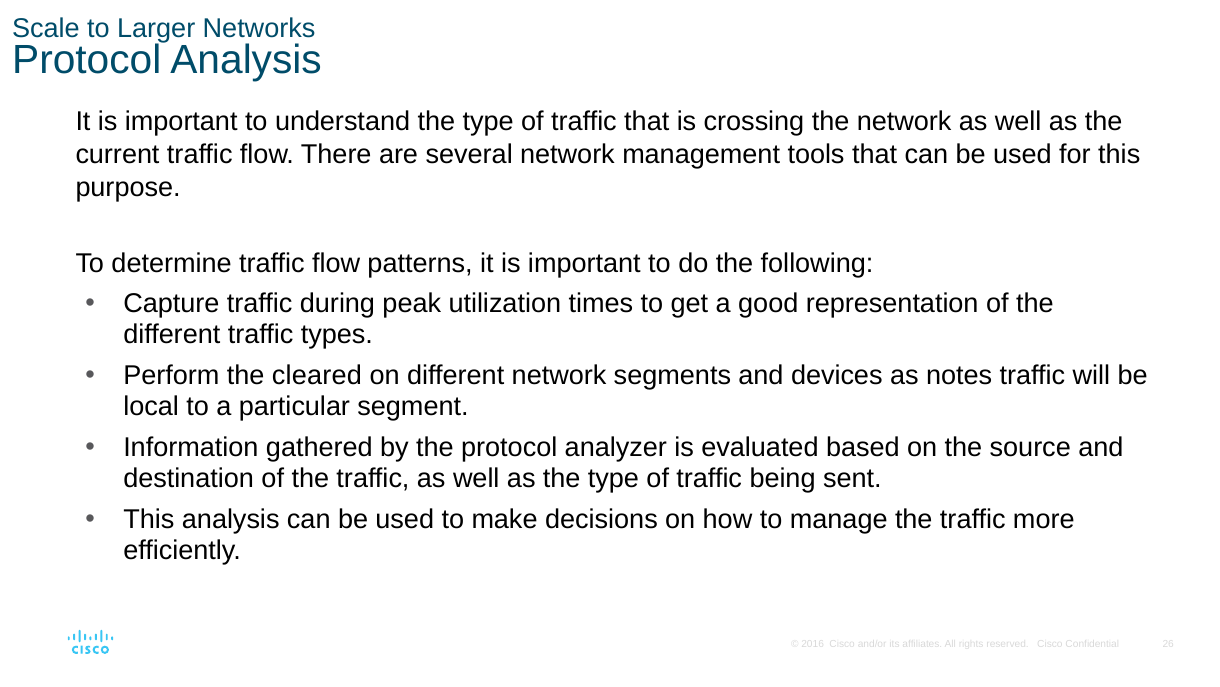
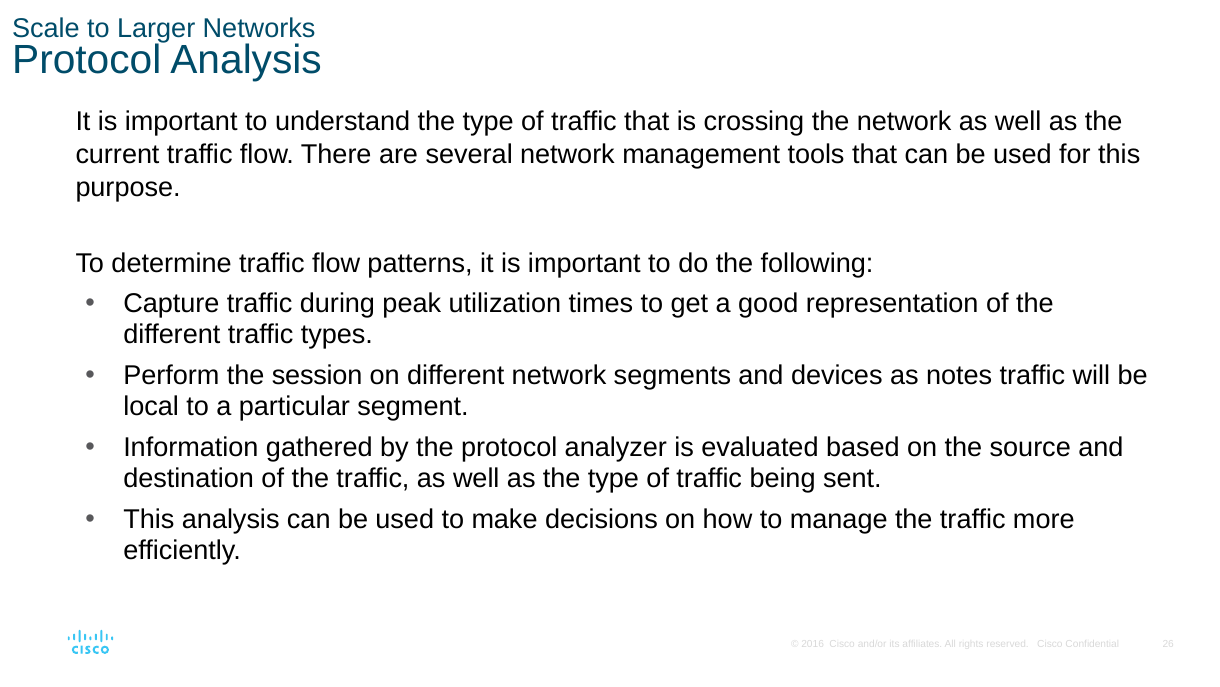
cleared: cleared -> session (317, 375)
